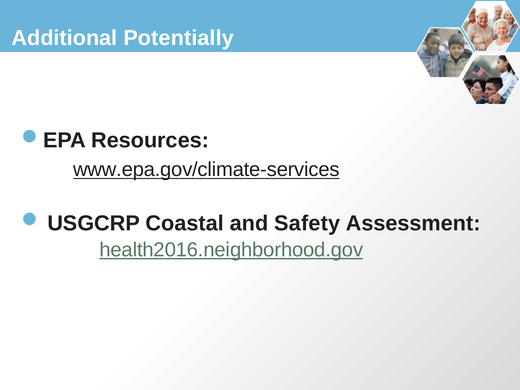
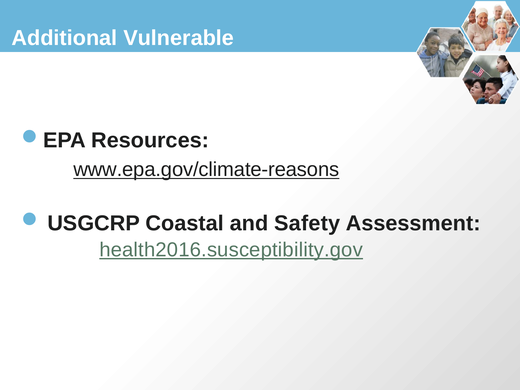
Potentially: Potentially -> Vulnerable (179, 38)
www.epa.gov/climate-services: www.epa.gov/climate-services -> www.epa.gov/climate-reasons (206, 170)
health2016.neighborhood.gov: health2016.neighborhood.gov -> health2016.susceptibility.gov (231, 250)
